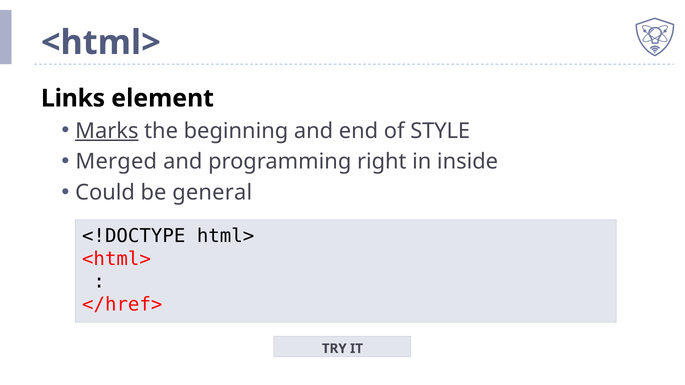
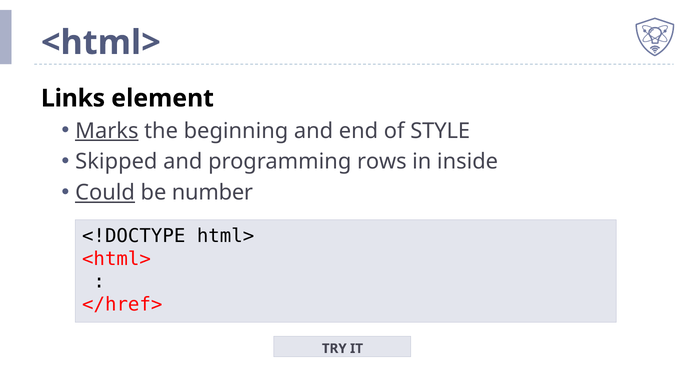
Merged: Merged -> Skipped (116, 162)
right: right -> rows (382, 162)
Could underline: none -> present (105, 193)
general: general -> number (212, 193)
